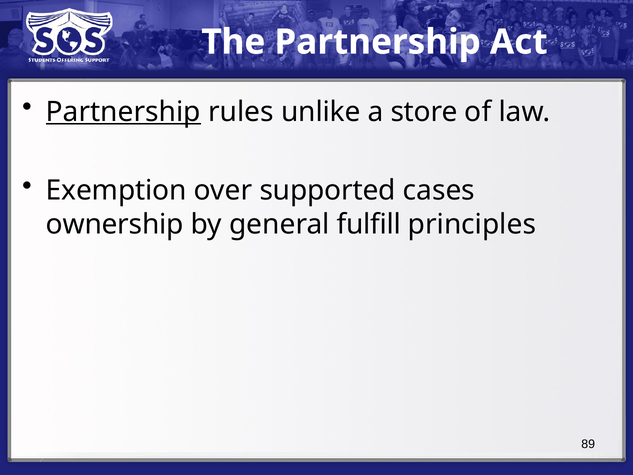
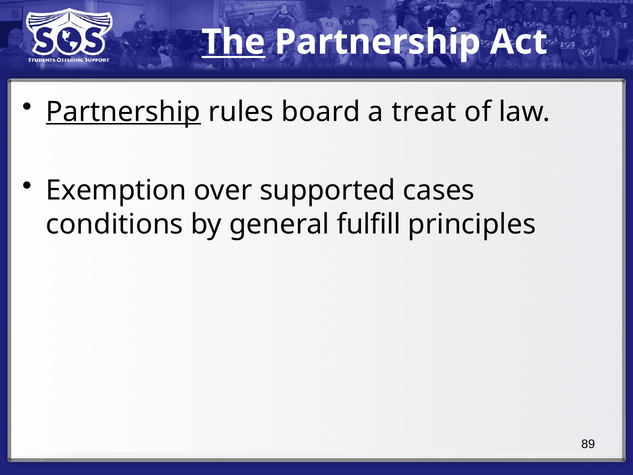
The underline: none -> present (233, 42)
unlike: unlike -> board (321, 112)
store: store -> treat (424, 112)
ownership: ownership -> conditions (115, 224)
